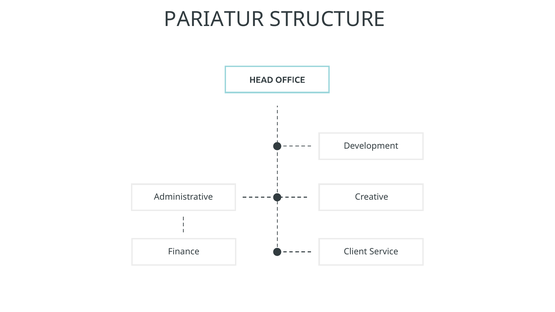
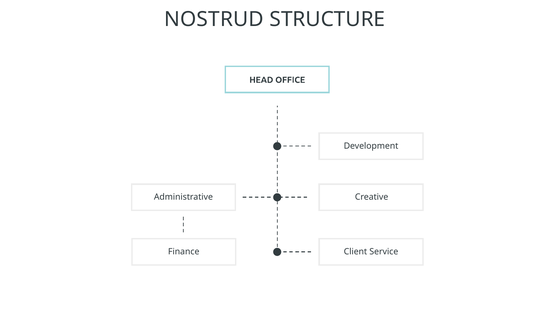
PARIATUR: PARIATUR -> NOSTRUD (214, 19)
